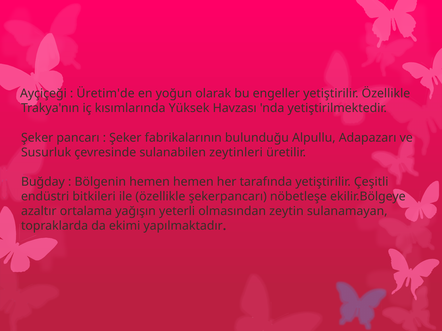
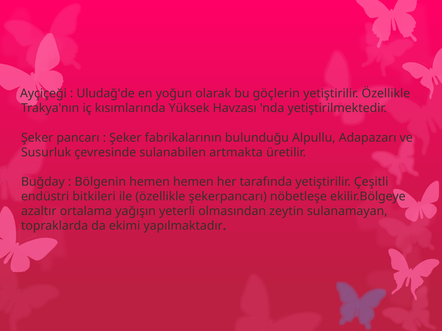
Üretim'de: Üretim'de -> Uludağ'de (106, 94)
engeller: engeller -> göçlerin (276, 94)
zeytinleri: zeytinleri -> artmakta (236, 153)
